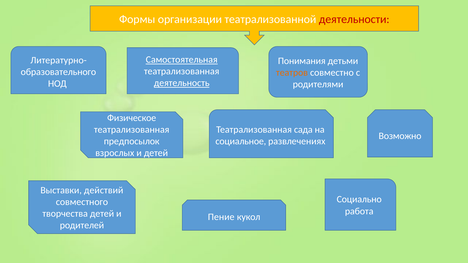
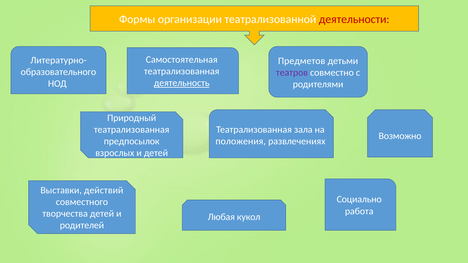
Самостоятельная underline: present -> none (182, 60)
Понимания: Понимания -> Предметов (302, 61)
театров colour: orange -> purple (292, 73)
Физическое: Физическое -> Природный (132, 118)
сада: сада -> зала (303, 130)
социальное: социальное -> положения (241, 142)
Пение: Пение -> Любая (221, 217)
